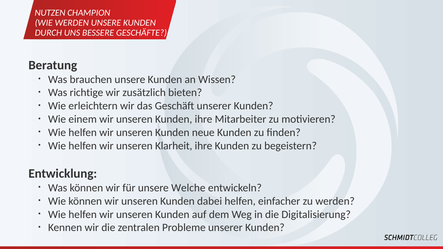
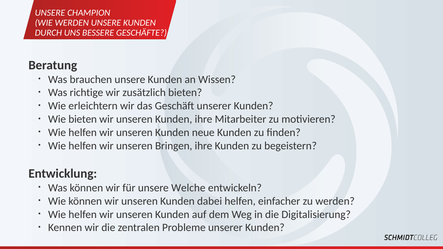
NUTZEN: NUTZEN -> UNSERE (50, 13)
Wie einem: einem -> bieten (83, 119)
Klarheit: Klarheit -> Bringen (174, 146)
